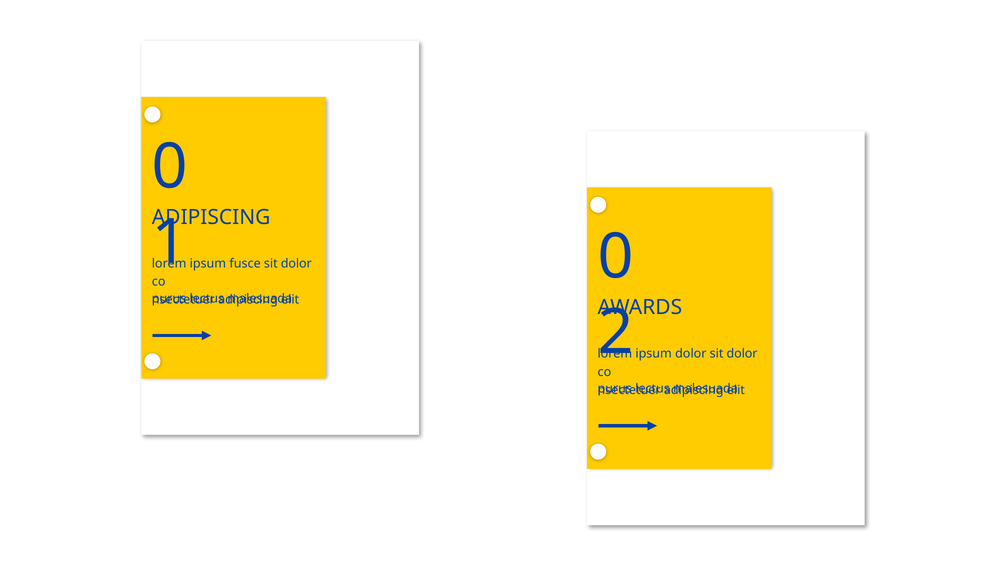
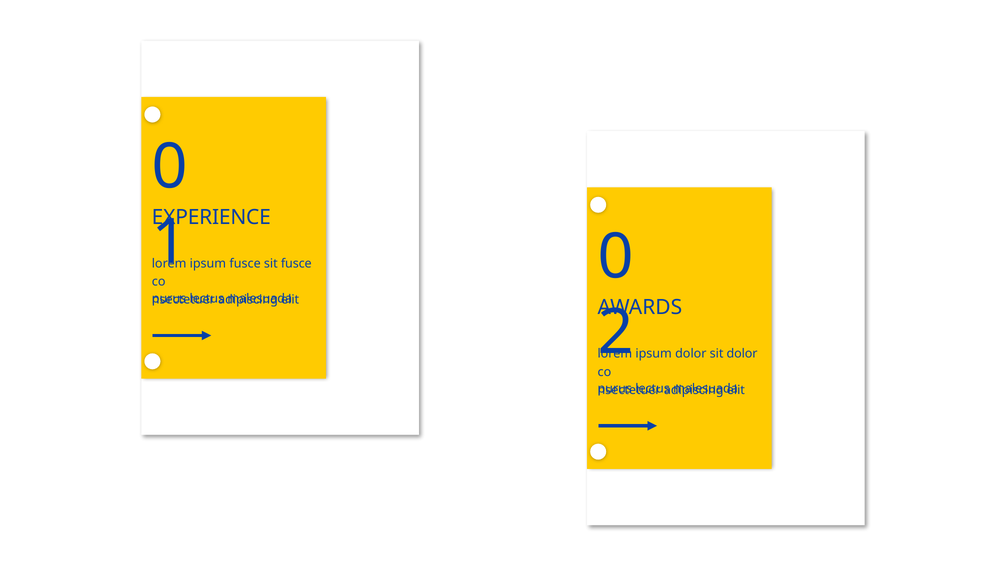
ADIPISCING: ADIPISCING -> EXPERIENCE (211, 217)
dolor: dolor -> fusce (296, 263)
